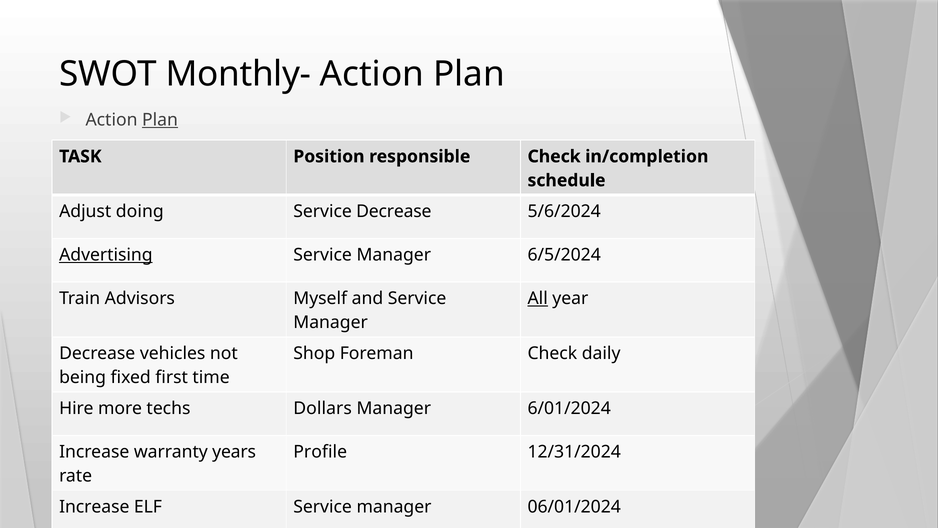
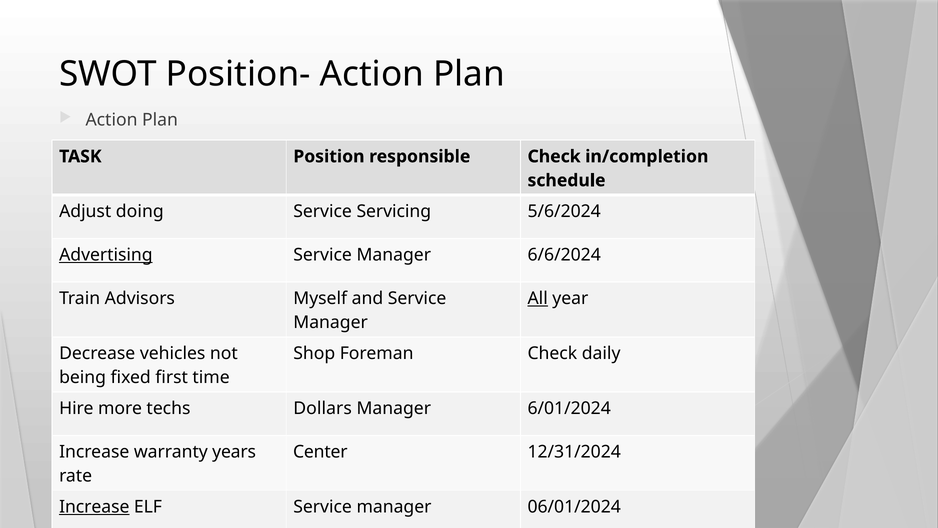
Monthly-: Monthly- -> Position- (238, 74)
Plan underline: present -> none (160, 120)
Service Decrease: Decrease -> Servicing (394, 211)
6/5/2024: 6/5/2024 -> 6/6/2024 (564, 255)
Profile: Profile -> Center (320, 452)
Increase underline: none -> present (94, 506)
